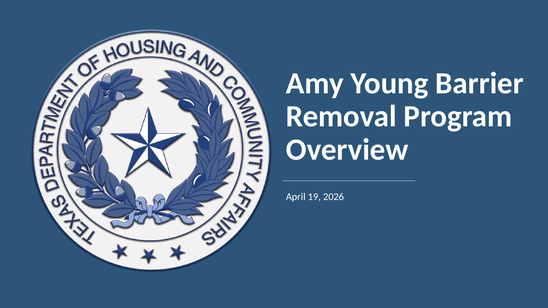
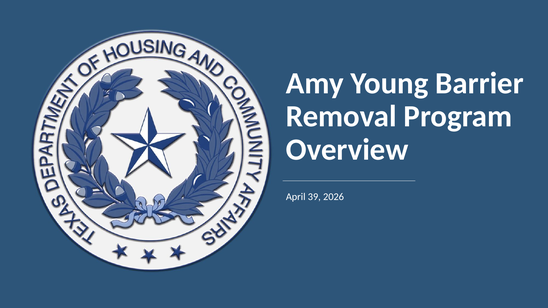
19: 19 -> 39 (314, 197)
